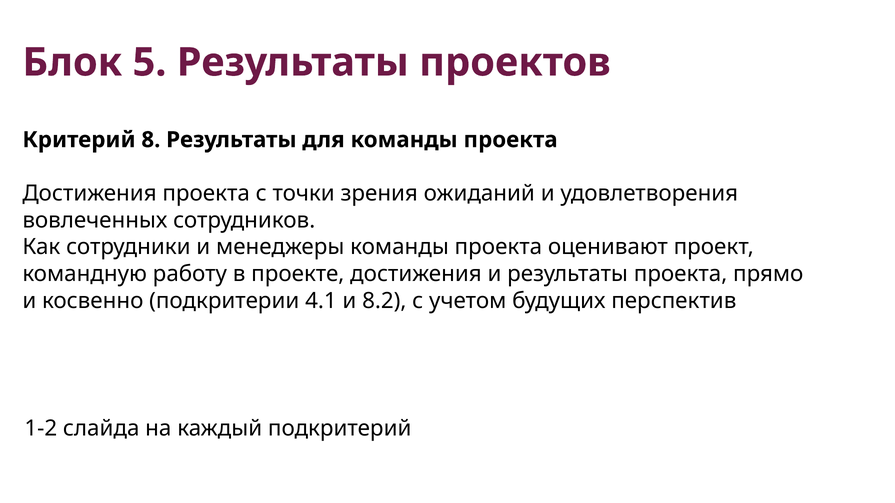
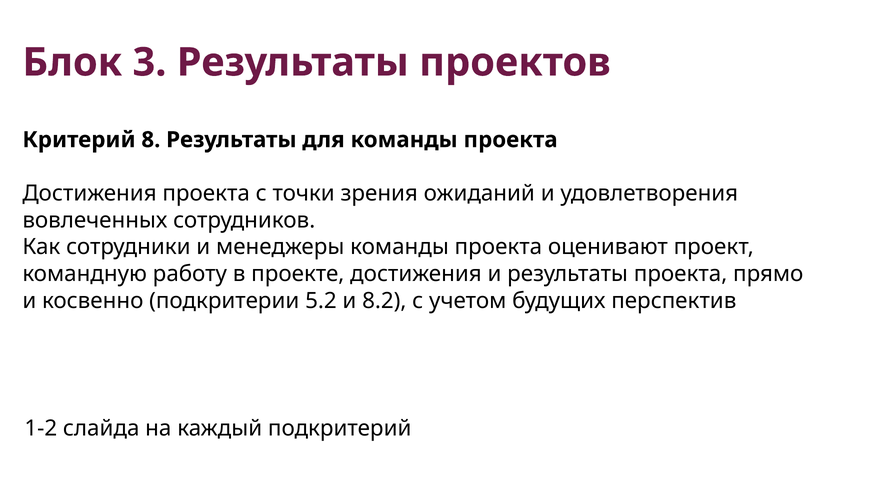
5: 5 -> 3 (150, 62)
4.1: 4.1 -> 5.2 (321, 301)
